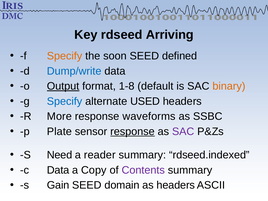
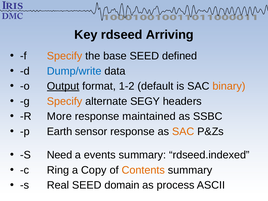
soon: soon -> base (115, 56)
1-8: 1-8 -> 1-2 (127, 86)
Specify colour: blue -> orange (65, 101)
USED: USED -> SEGY (145, 101)
waveforms: waveforms -> maintained (149, 116)
Plate: Plate -> Earth (60, 132)
response underline: present -> none (133, 132)
SAC colour: purple -> orange (183, 132)
reader: reader -> events (100, 155)
c Data: Data -> Ring (58, 170)
Contents colour: purple -> orange (143, 170)
Gain: Gain -> Real (58, 185)
as headers: headers -> process (176, 185)
